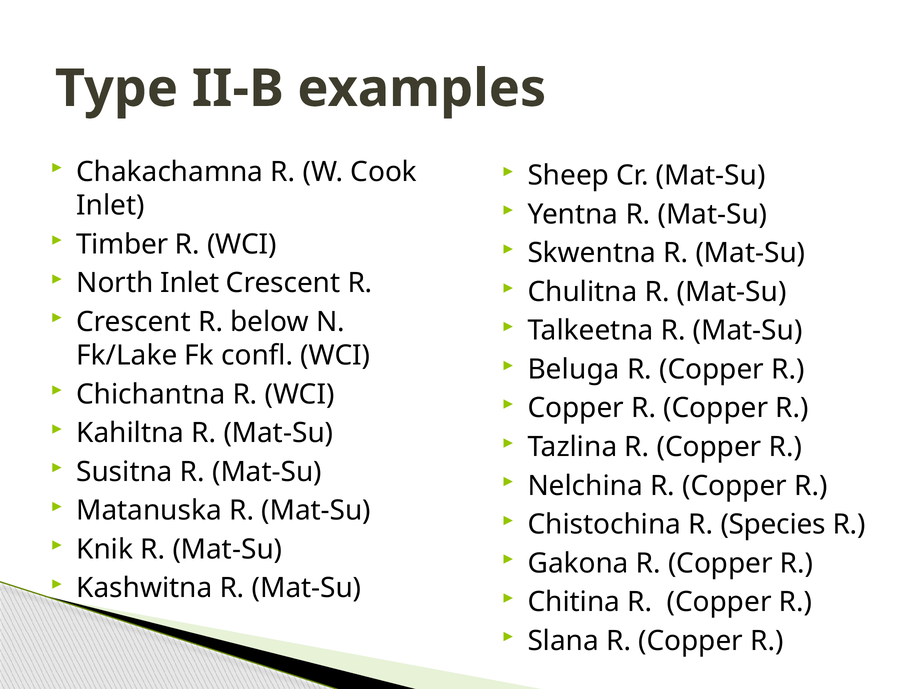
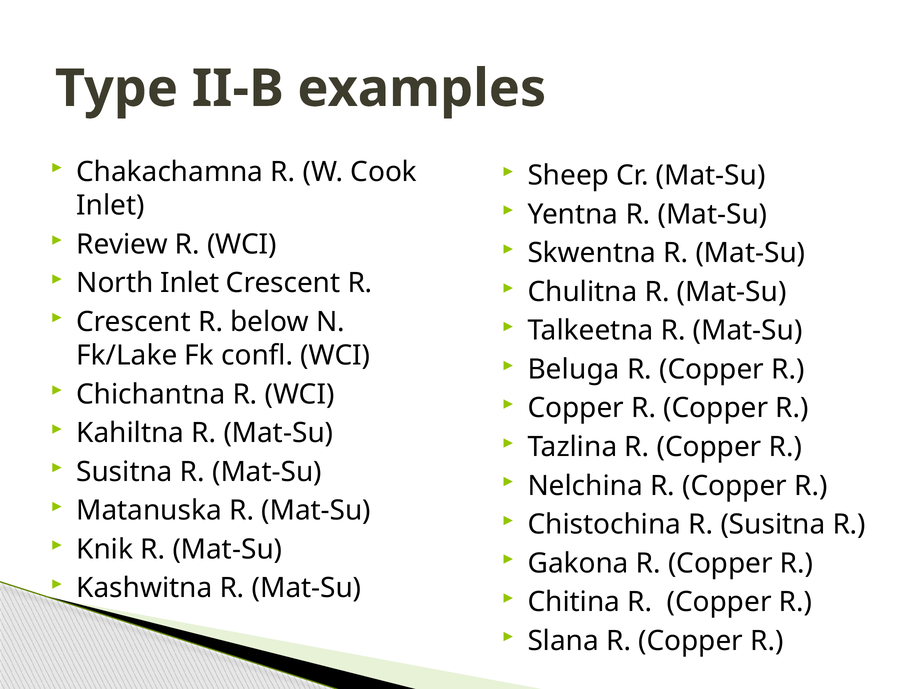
Timber: Timber -> Review (122, 244)
R Species: Species -> Susitna (773, 524)
